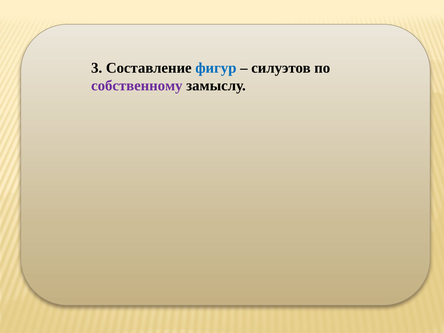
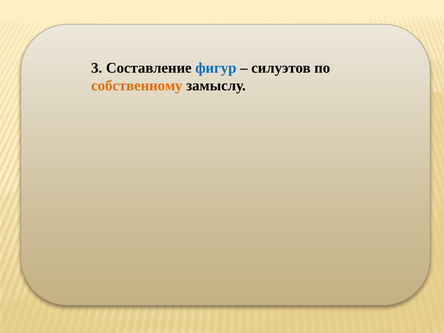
собственному colour: purple -> orange (137, 86)
